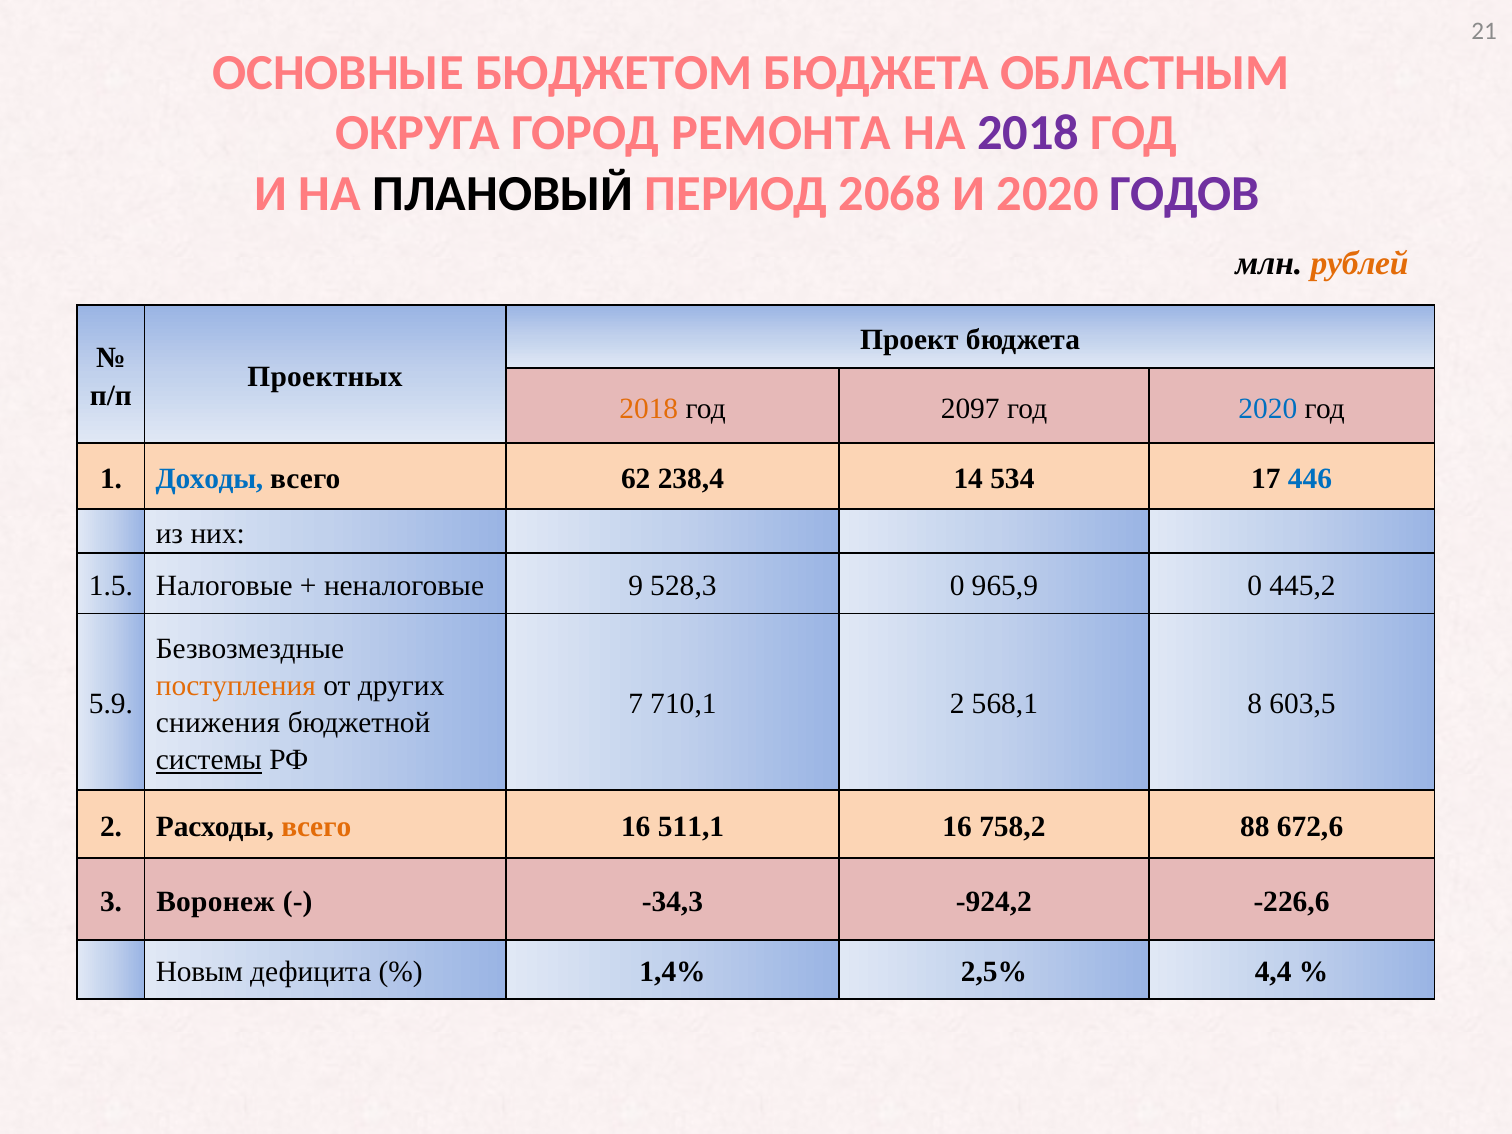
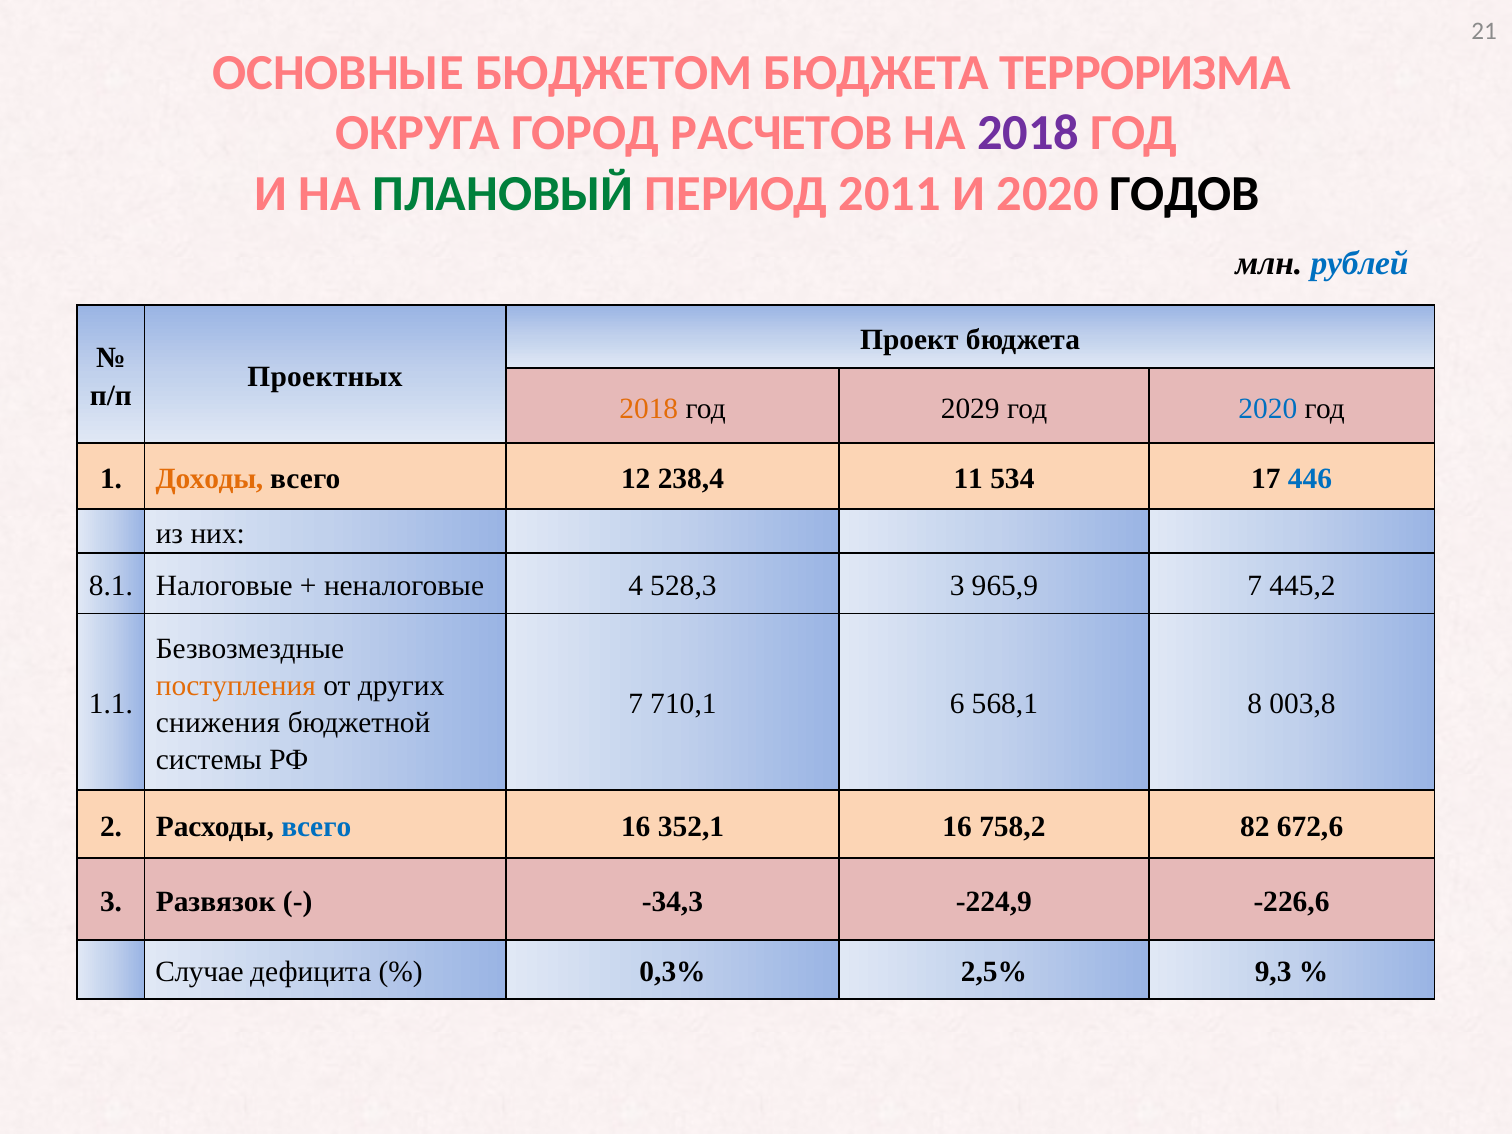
ОБЛАСТНЫМ: ОБЛАСТНЫМ -> ТЕРРОРИЗМА (1145, 72)
РЕМОНТА: РЕМОНТА -> РАСЧЕТОВ (782, 133)
ПЛАНОВЫЙ colour: black -> green (503, 193)
2068: 2068 -> 2011 (890, 193)
ГОДОВ colour: purple -> black (1184, 193)
рублей colour: orange -> blue (1360, 264)
2097: 2097 -> 2029 (970, 408)
Доходы colour: blue -> orange (209, 479)
62: 62 -> 12 (636, 479)
14: 14 -> 11 (968, 479)
1.5: 1.5 -> 8.1 (111, 586)
9: 9 -> 4 (636, 586)
528,3 0: 0 -> 3 (957, 586)
965,9 0: 0 -> 7 (1255, 586)
5.9: 5.9 -> 1.1 (111, 704)
710,1 2: 2 -> 6 (957, 704)
603,5: 603,5 -> 003,8 (1302, 704)
системы underline: present -> none (209, 760)
всего colour: orange -> blue (316, 827)
511,1: 511,1 -> 352,1 (691, 827)
88: 88 -> 82 (1255, 827)
Воронеж: Воронеж -> Развязок (216, 902)
-924,2: -924,2 -> -224,9 (994, 902)
Новым: Новым -> Случае (199, 972)
1,4%: 1,4% -> 0,3% (673, 972)
4,4: 4,4 -> 9,3 (1273, 972)
